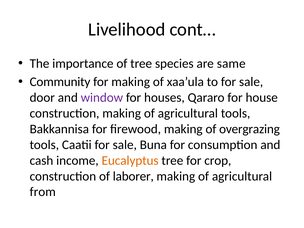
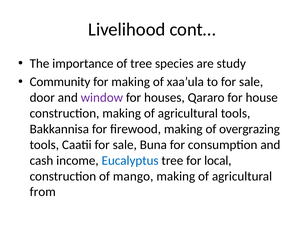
same: same -> study (231, 63)
Eucalyptus colour: orange -> blue (130, 160)
crop: crop -> local (218, 160)
laborer: laborer -> mango (133, 176)
